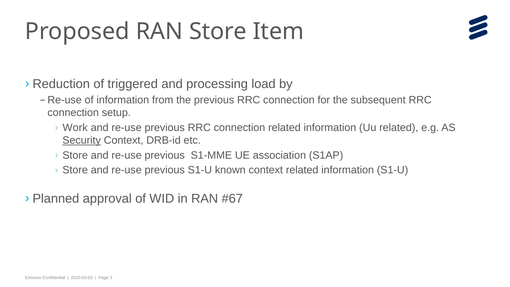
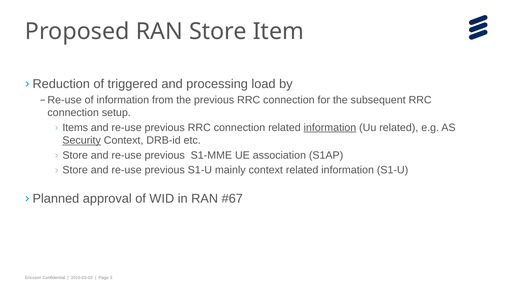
Work: Work -> Items (75, 127)
information underline: none -> present (330, 127)
known: known -> mainly (230, 170)
